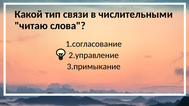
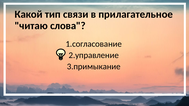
числительными: числительными -> прилагательное (136, 14)
